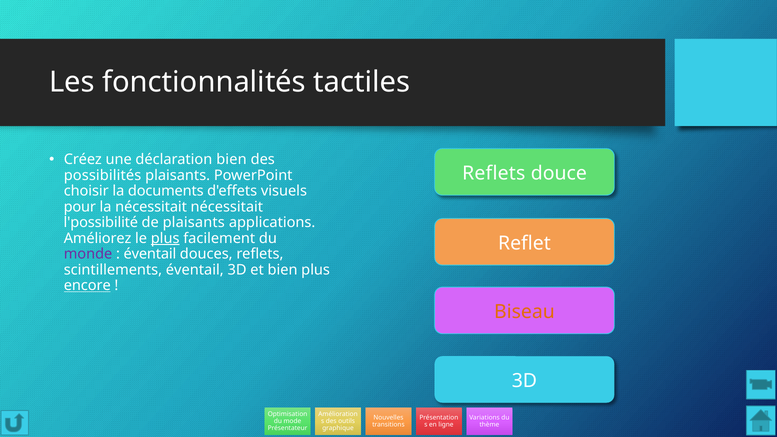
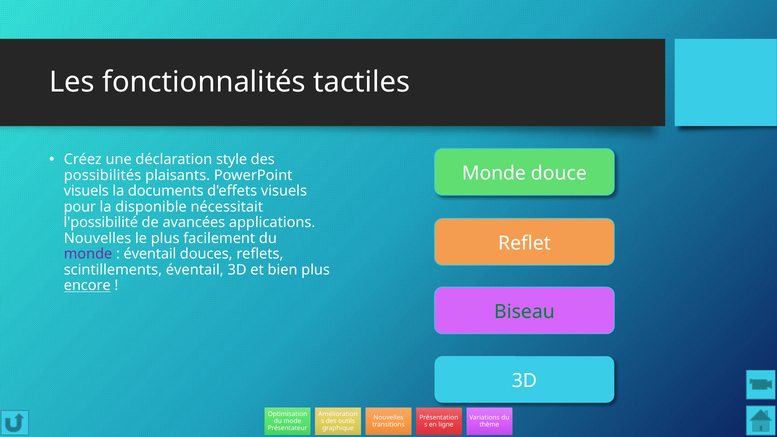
déclaration bien: bien -> style (232, 160)
Reflets: Reflets -> Monde (494, 173)
choisir: choisir -> visuels (86, 191)
la nécessitait: nécessitait -> disponible (151, 207)
de plaisants: plaisants -> avancées (194, 223)
Améliorez: Améliorez -> Nouvelles (97, 238)
plus underline: present -> none (165, 238)
Biseau colour: orange -> green (524, 312)
